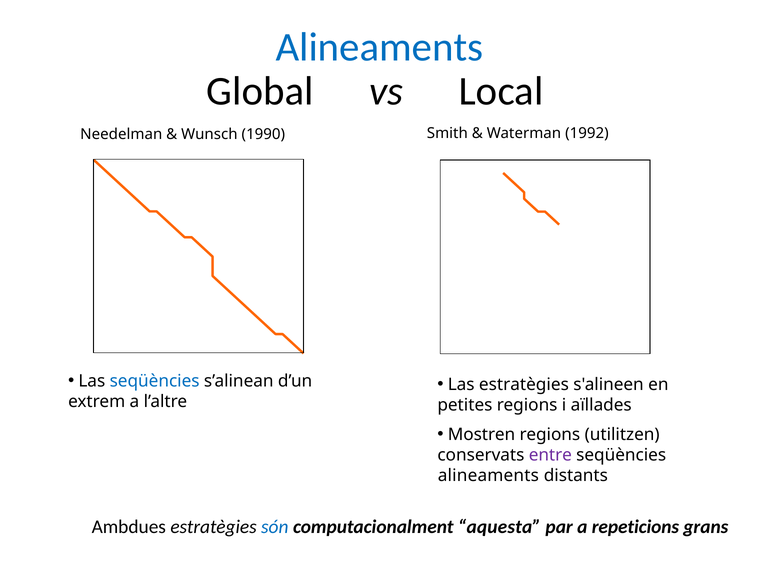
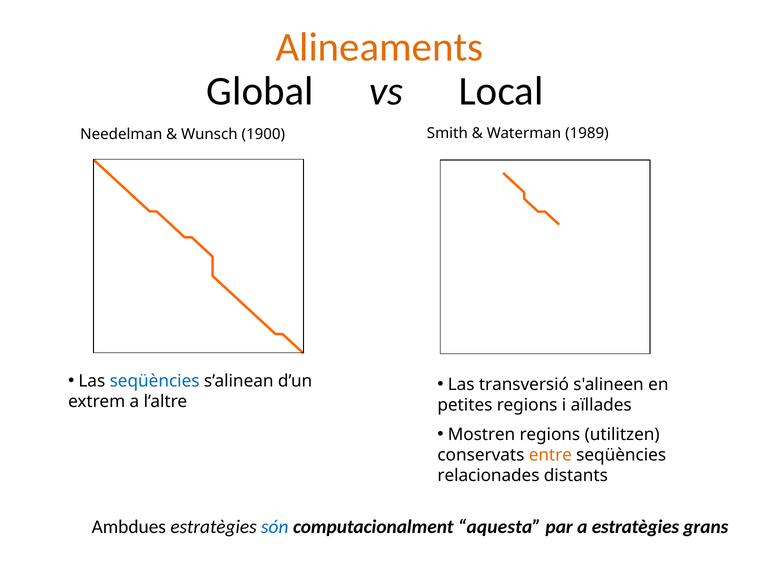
Alineaments colour: blue -> orange (380, 47)
1992: 1992 -> 1989 (587, 133)
1990: 1990 -> 1900 (263, 134)
Las estratègies: estratègies -> transversió (524, 385)
entre colour: purple -> orange (550, 455)
alineaments: alineaments -> relacionades (488, 476)
a repeticions: repeticions -> estratègies (635, 527)
